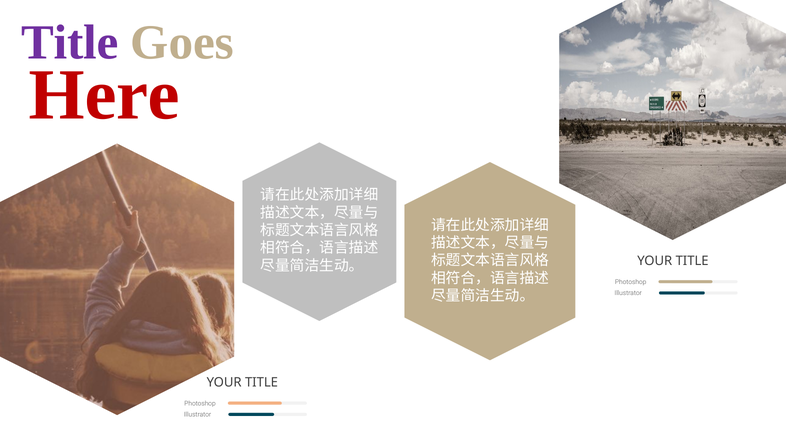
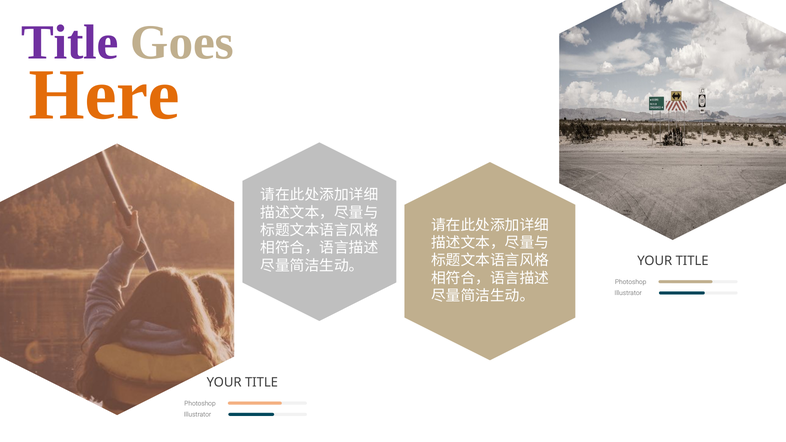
Here colour: red -> orange (104, 95)
